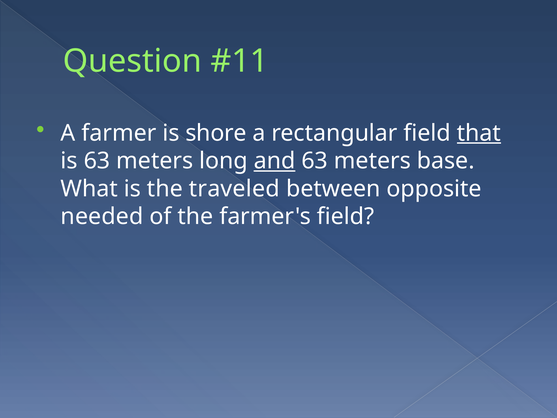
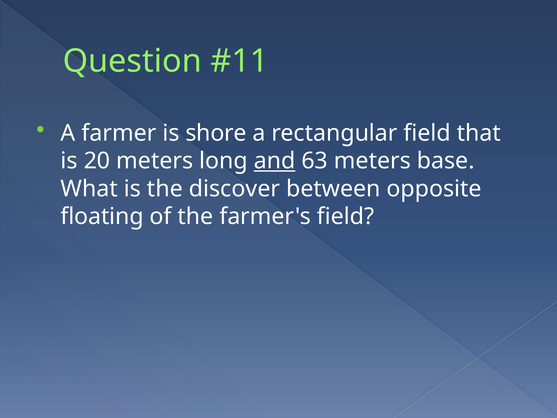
that underline: present -> none (479, 133)
is 63: 63 -> 20 (97, 161)
traveled: traveled -> discover (234, 189)
needed: needed -> floating (102, 217)
